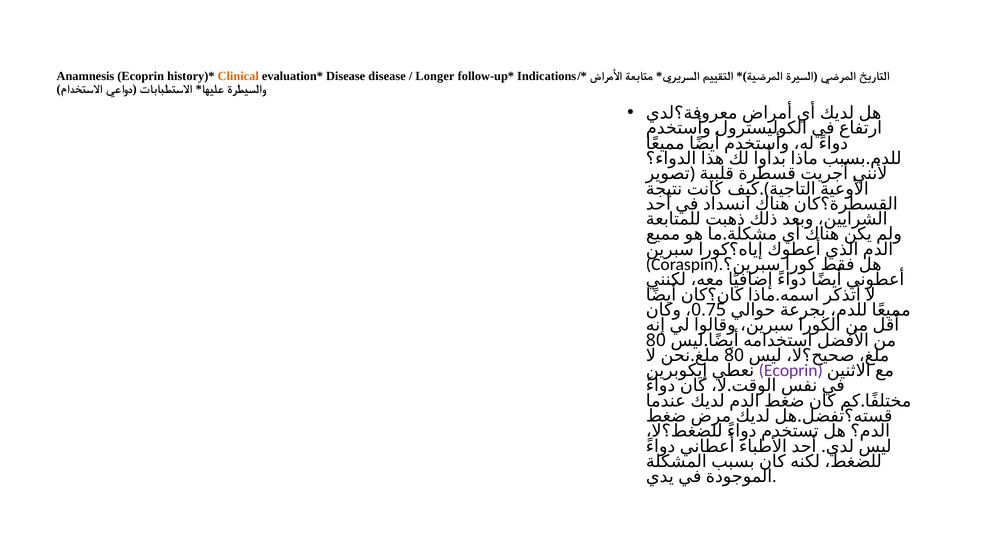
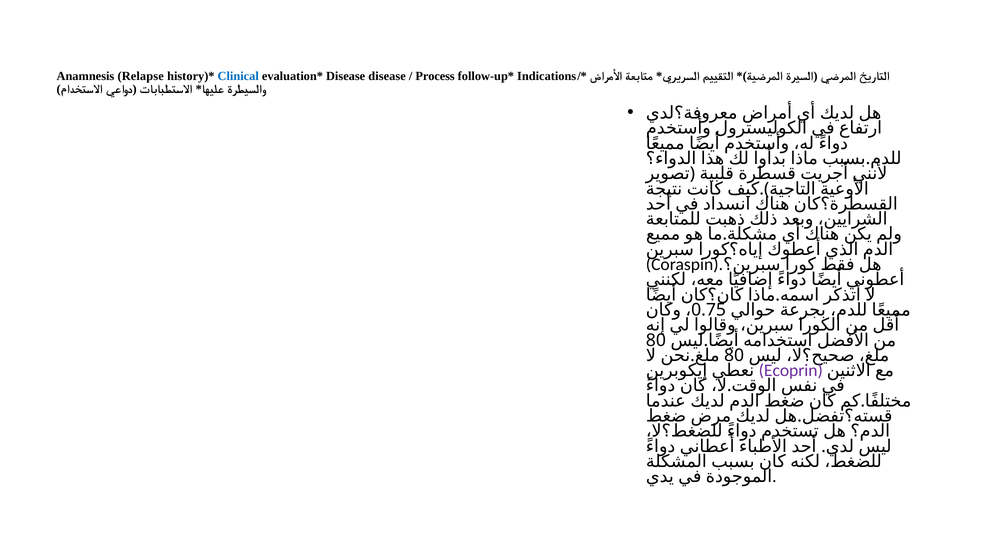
Anamnesis Ecoprin: Ecoprin -> Relapse (141, 76)
Clinical colour: orange -> blue (238, 76)
Longer: Longer -> Process (435, 76)
